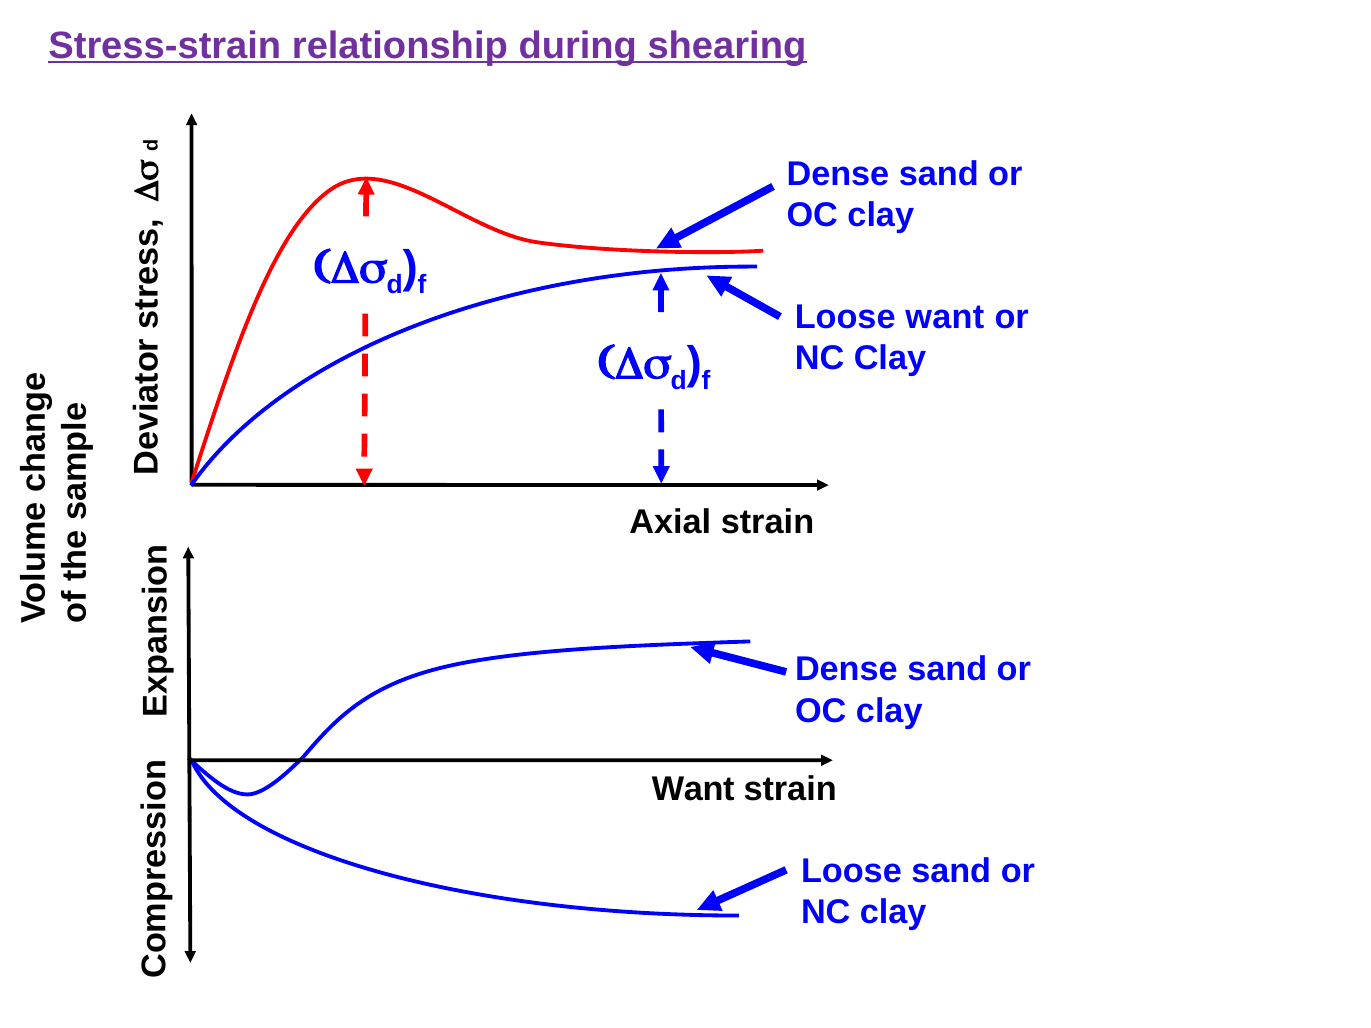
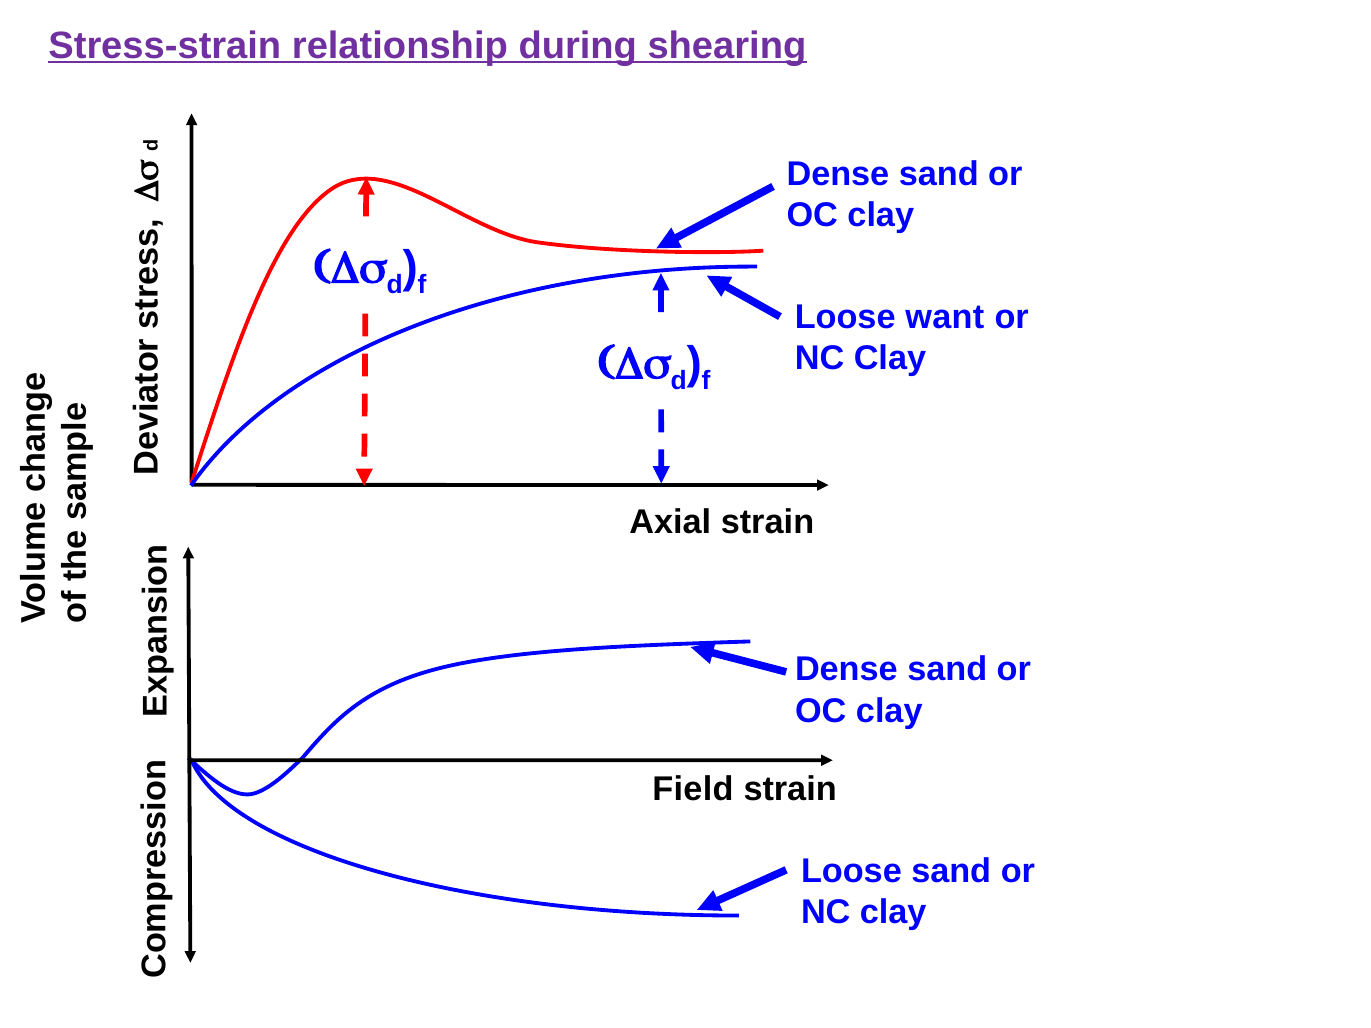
Want: Want -> Field (693, 790)
